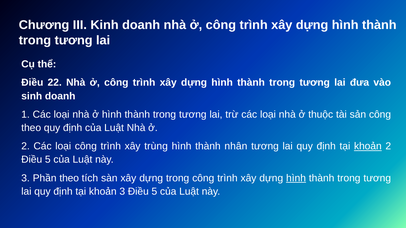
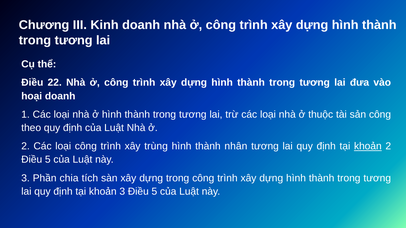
sinh: sinh -> hoại (32, 96)
Phần theo: theo -> chia (69, 178)
hình underline: present -> none (296, 178)
